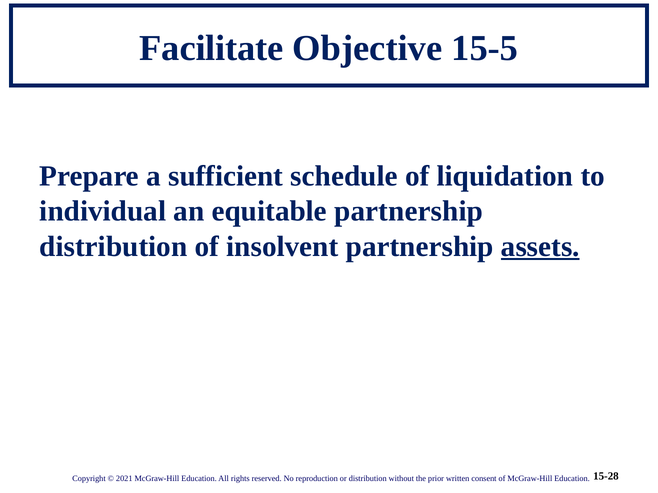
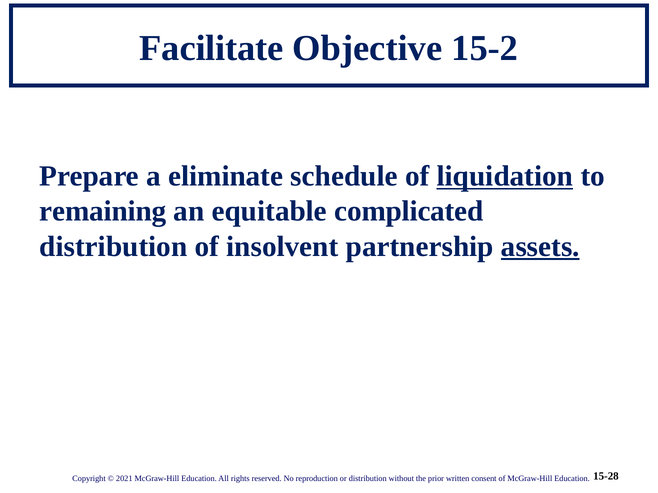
15-5: 15-5 -> 15-2 (485, 48)
sufficient: sufficient -> eliminate (226, 176)
liquidation underline: none -> present (505, 176)
individual: individual -> remaining (103, 212)
equitable partnership: partnership -> complicated (409, 212)
